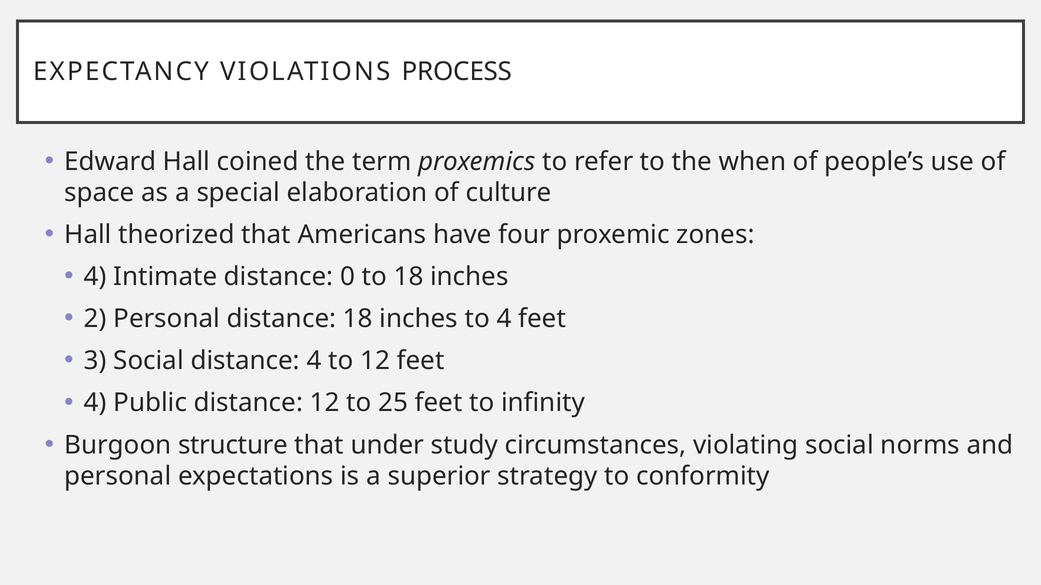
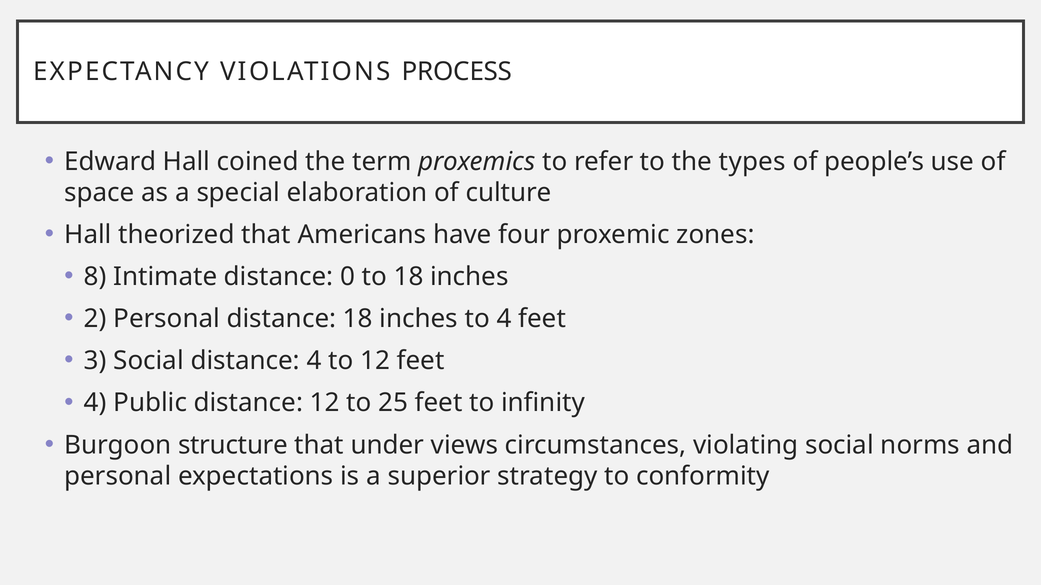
when: when -> types (752, 162)
4: 4 -> 8 (95, 277)
study: study -> views (465, 445)
